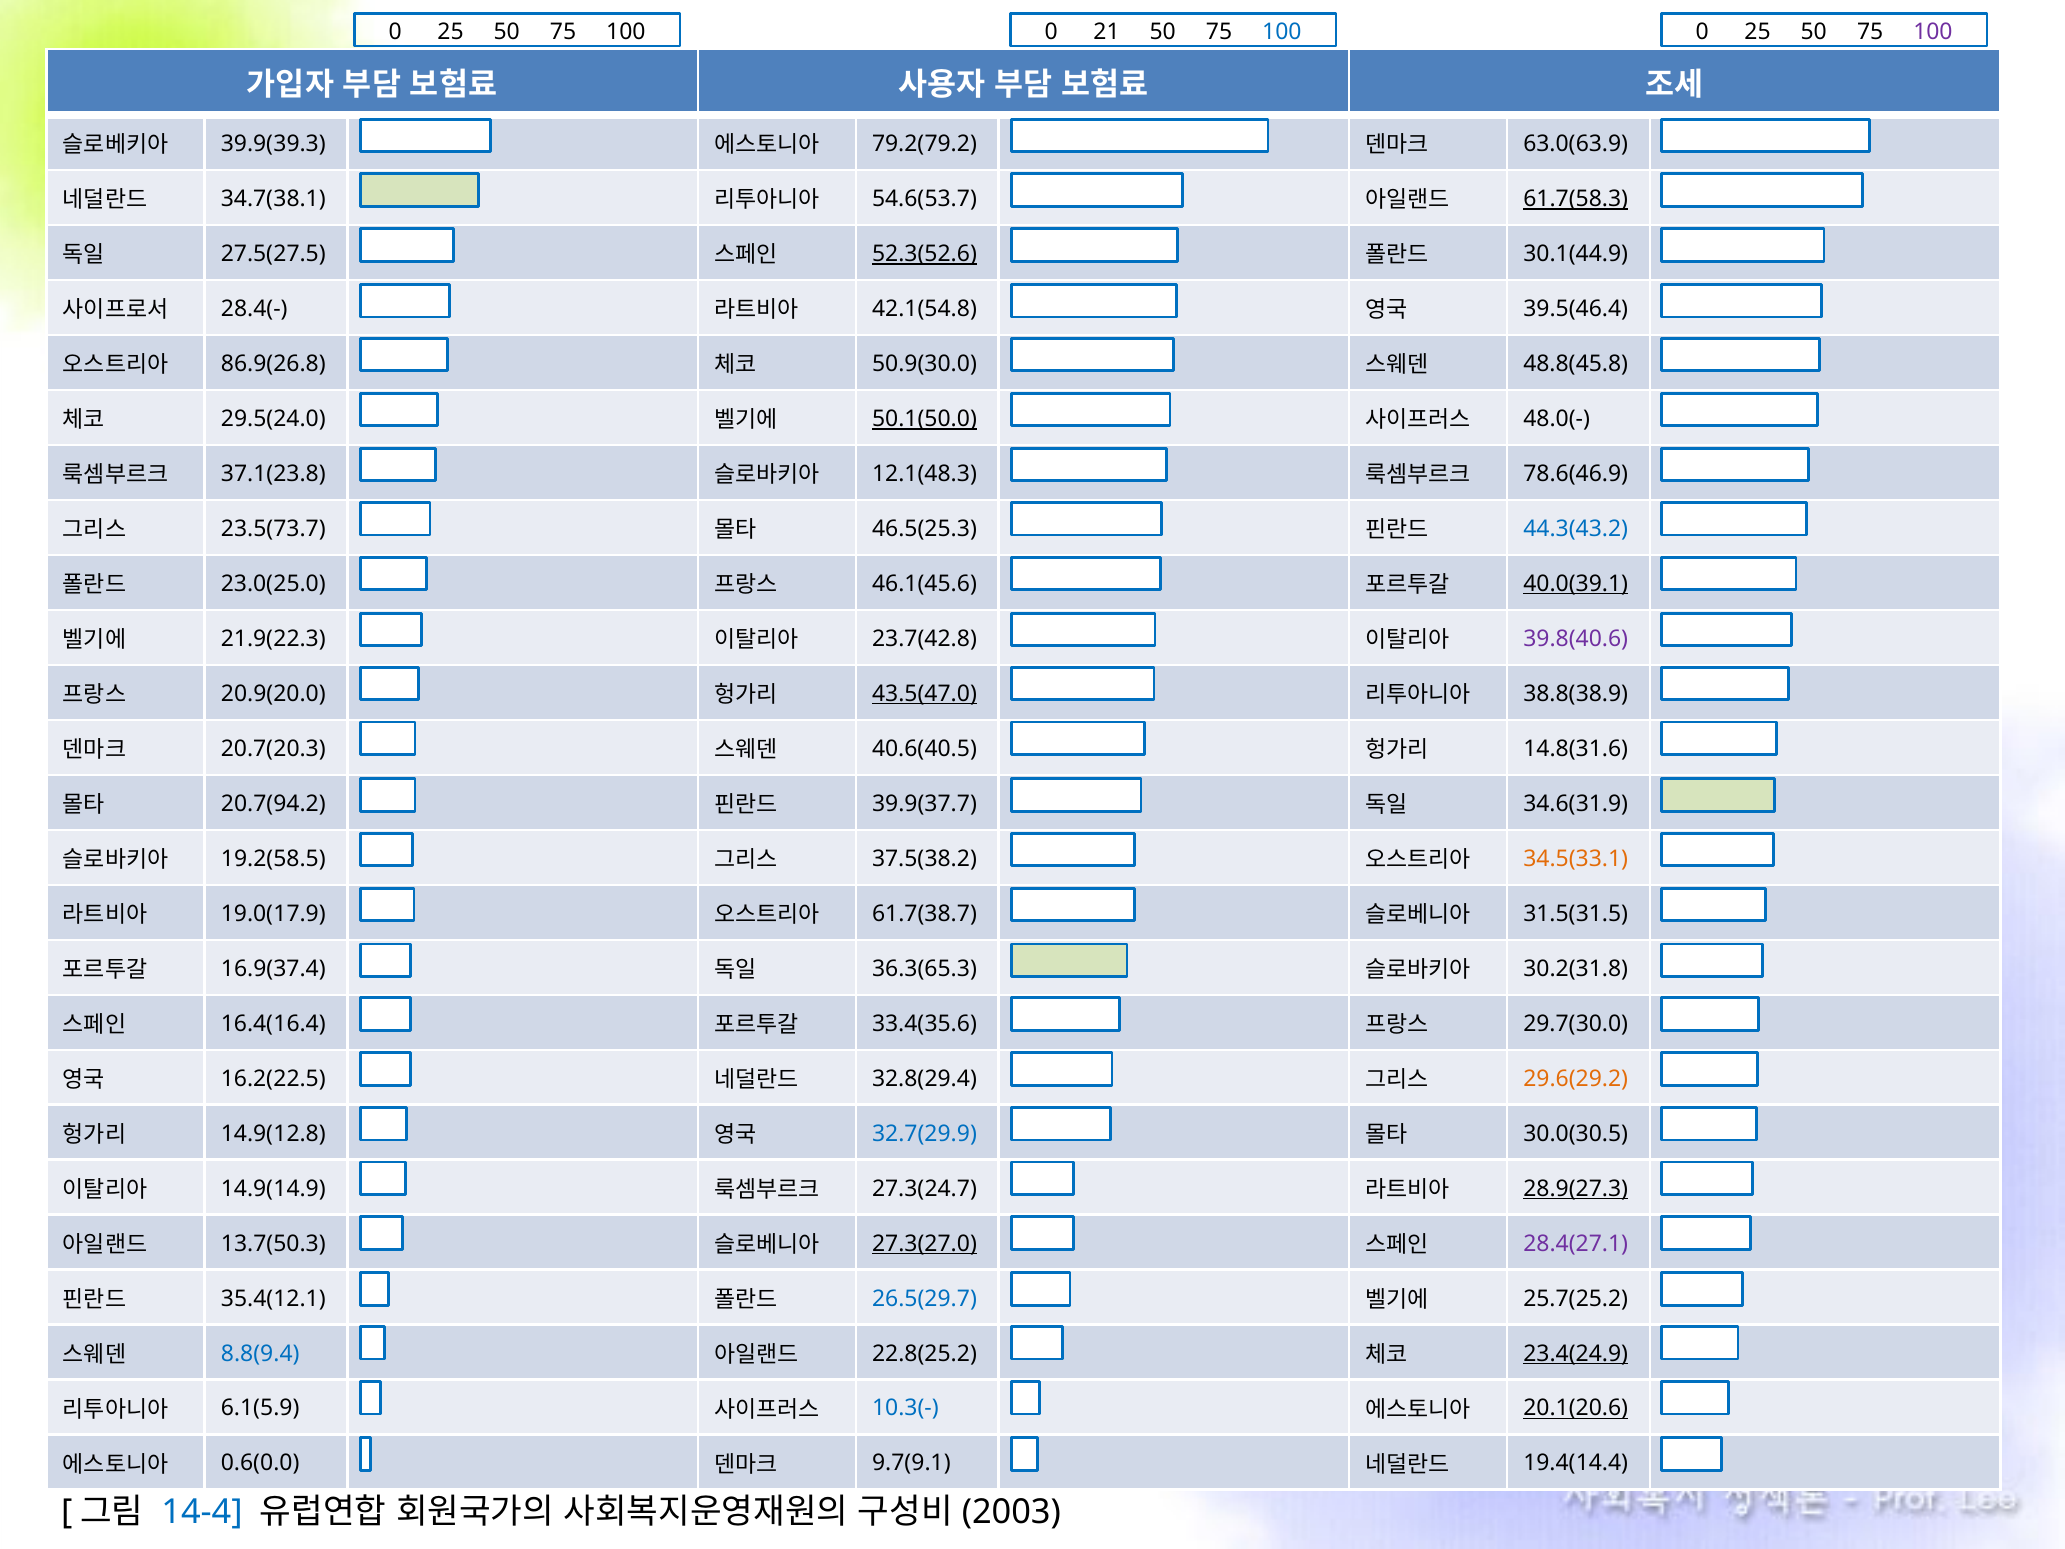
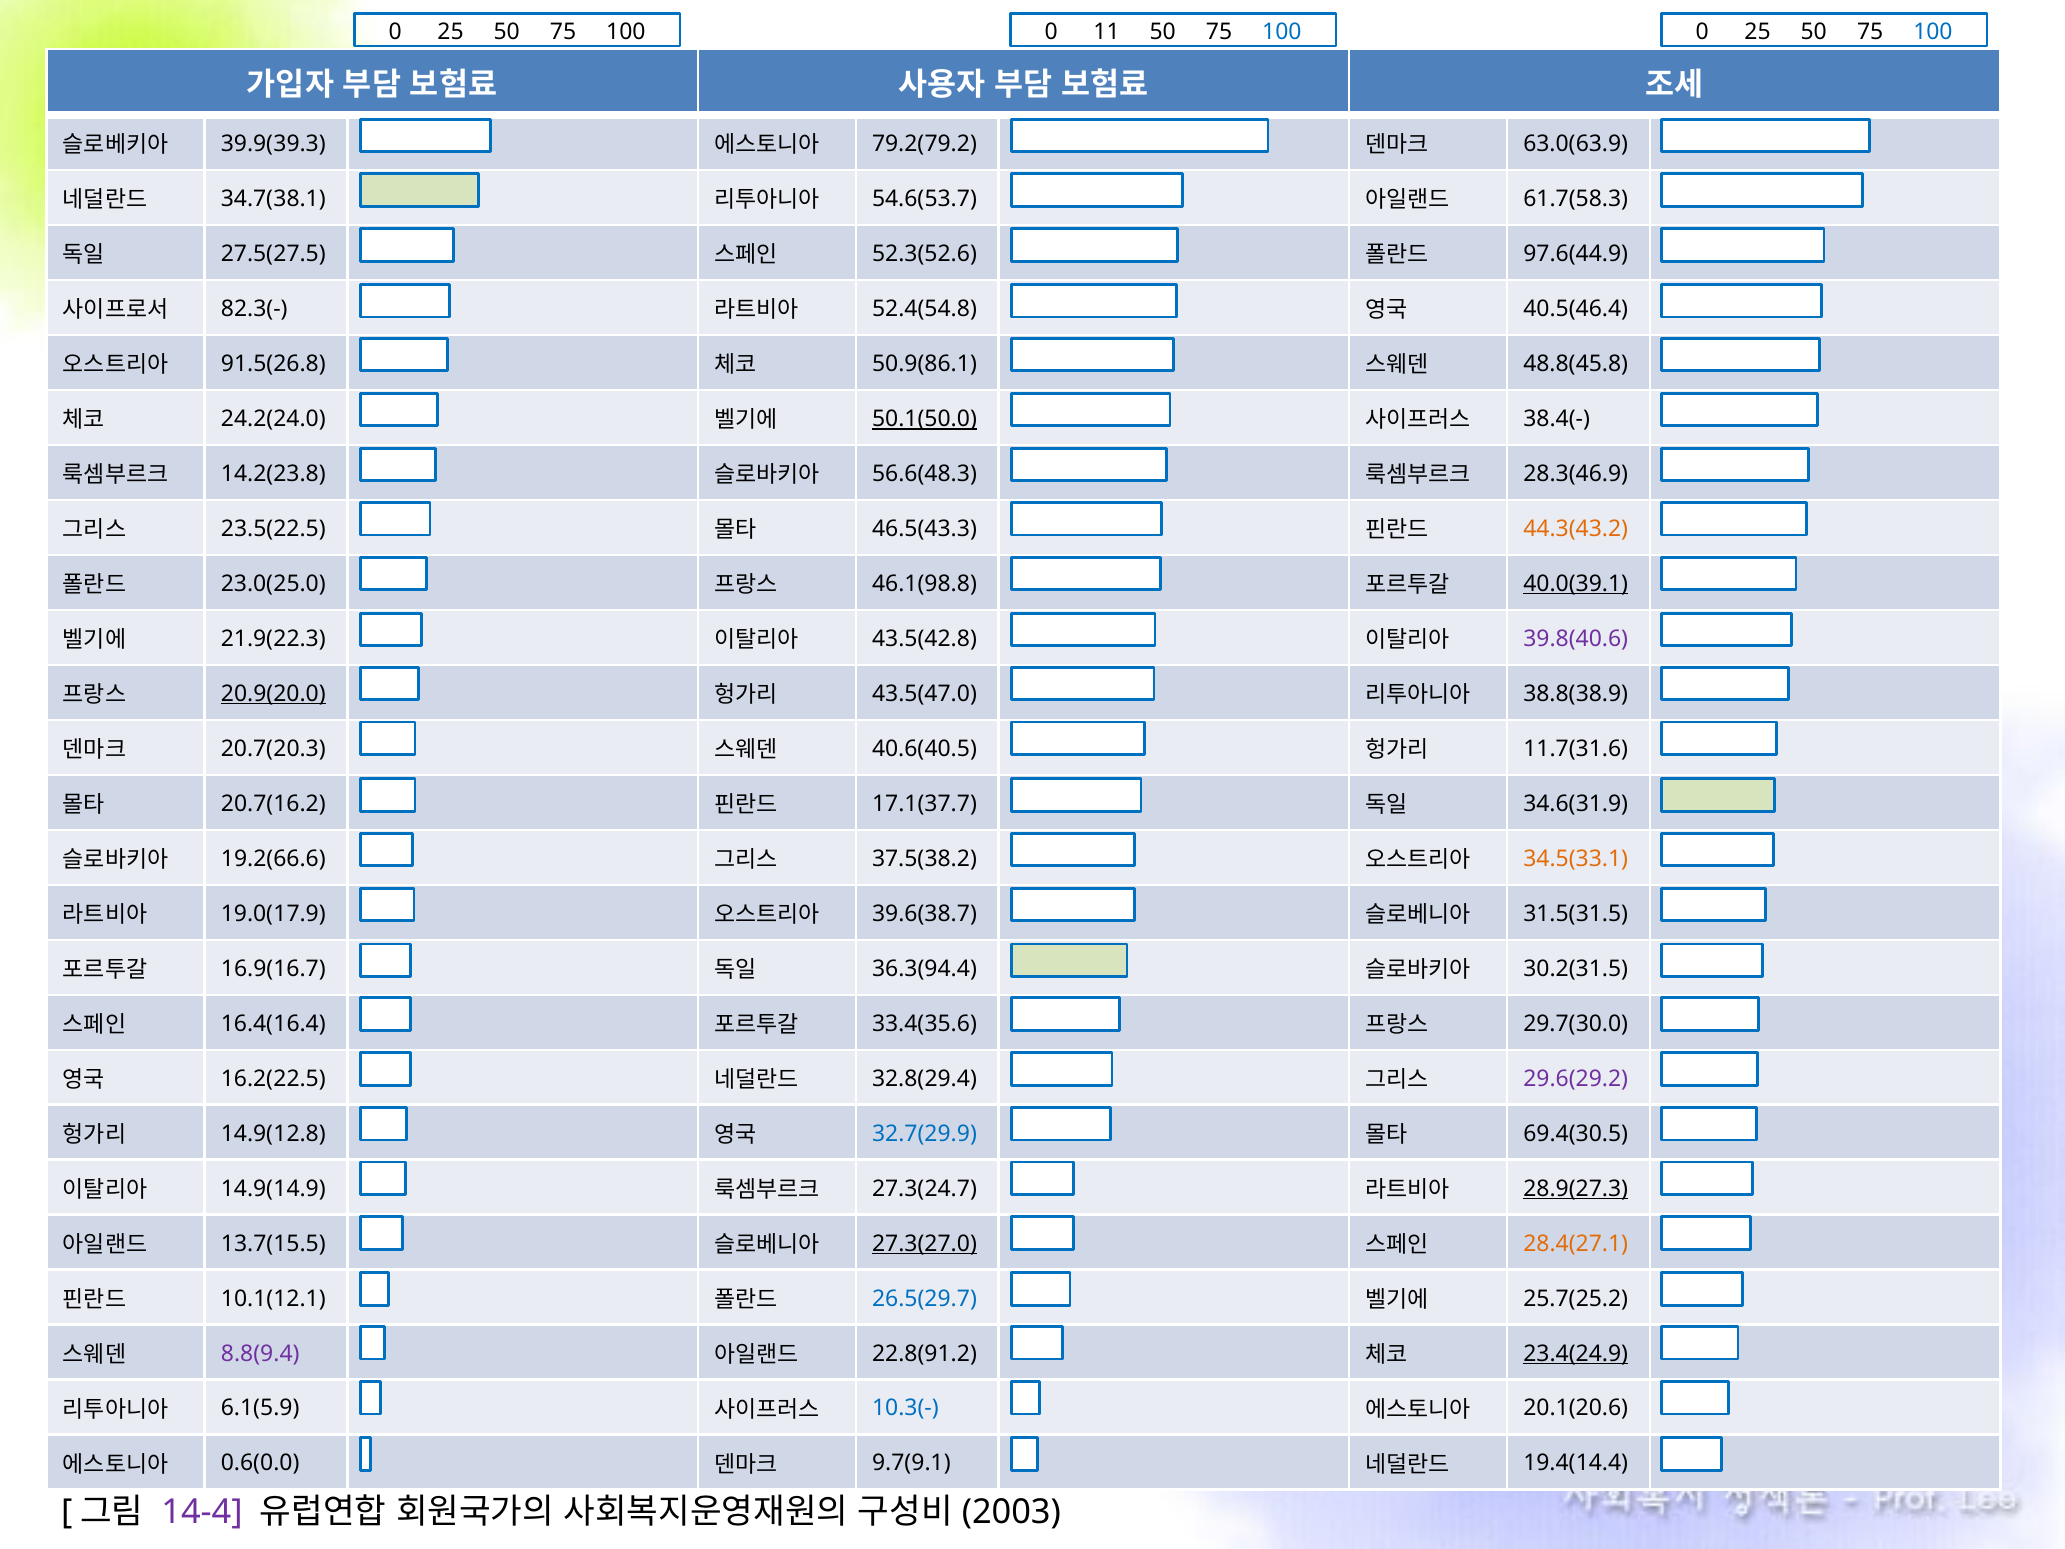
21: 21 -> 11 (1106, 31)
100 colour: purple -> blue (1933, 31)
61.7(58.3 underline: present -> none (1576, 199)
52.3(52.6 underline: present -> none (924, 254)
30.1(44.9: 30.1(44.9 -> 97.6(44.9 (1576, 254)
28.4(-: 28.4(- -> 82.3(- (254, 309)
42.1(54.8: 42.1(54.8 -> 52.4(54.8 (924, 309)
39.5(46.4: 39.5(46.4 -> 40.5(46.4 (1576, 309)
86.9(26.8: 86.9(26.8 -> 91.5(26.8 (273, 364)
50.9(30.0: 50.9(30.0 -> 50.9(86.1 (924, 364)
29.5(24.0: 29.5(24.0 -> 24.2(24.0 (273, 419)
48.0(-: 48.0(- -> 38.4(- (1557, 419)
37.1(23.8: 37.1(23.8 -> 14.2(23.8 (273, 474)
12.1(48.3: 12.1(48.3 -> 56.6(48.3 (924, 474)
78.6(46.9: 78.6(46.9 -> 28.3(46.9 (1576, 474)
23.5(73.7: 23.5(73.7 -> 23.5(22.5 (273, 529)
46.5(25.3: 46.5(25.3 -> 46.5(43.3 (924, 529)
44.3(43.2 colour: blue -> orange (1576, 529)
46.1(45.6: 46.1(45.6 -> 46.1(98.8 (924, 584)
23.7(42.8: 23.7(42.8 -> 43.5(42.8 (924, 639)
20.9(20.0 underline: none -> present (273, 694)
43.5(47.0 underline: present -> none (924, 694)
14.8(31.6: 14.8(31.6 -> 11.7(31.6 (1576, 749)
20.7(94.2: 20.7(94.2 -> 20.7(16.2 (273, 804)
39.9(37.7: 39.9(37.7 -> 17.1(37.7 (924, 804)
19.2(58.5: 19.2(58.5 -> 19.2(66.6 (273, 859)
61.7(38.7: 61.7(38.7 -> 39.6(38.7 (924, 914)
16.9(37.4: 16.9(37.4 -> 16.9(16.7 (273, 969)
36.3(65.3: 36.3(65.3 -> 36.3(94.4 (924, 969)
30.2(31.8: 30.2(31.8 -> 30.2(31.5 (1576, 969)
29.6(29.2 colour: orange -> purple (1576, 1078)
30.0(30.5: 30.0(30.5 -> 69.4(30.5 (1576, 1133)
13.7(50.3: 13.7(50.3 -> 13.7(15.5 (273, 1243)
28.4(27.1 colour: purple -> orange (1576, 1243)
35.4(12.1: 35.4(12.1 -> 10.1(12.1 (273, 1298)
8.8(9.4 colour: blue -> purple (260, 1353)
22.8(25.2: 22.8(25.2 -> 22.8(91.2 (924, 1353)
20.1(20.6 underline: present -> none (1576, 1408)
14-4 colour: blue -> purple (202, 1512)
